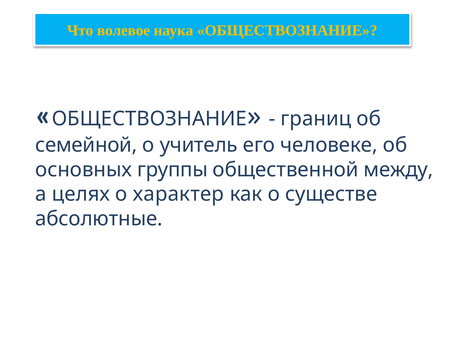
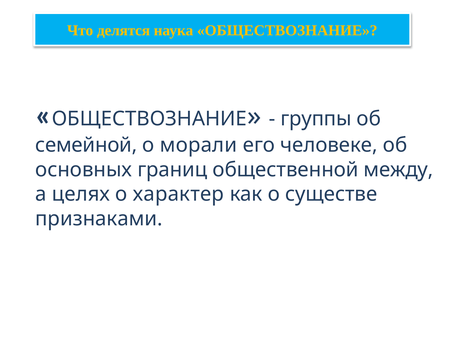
волевое: волевое -> делятся (124, 30)
границ: границ -> группы (316, 119)
учитель: учитель -> морали (199, 145)
группы: группы -> границ (172, 170)
абсолютные: абсолютные -> признаками (99, 219)
